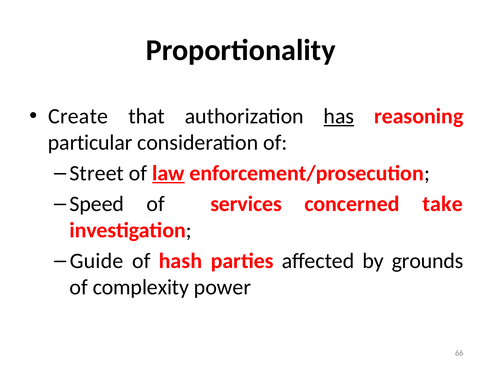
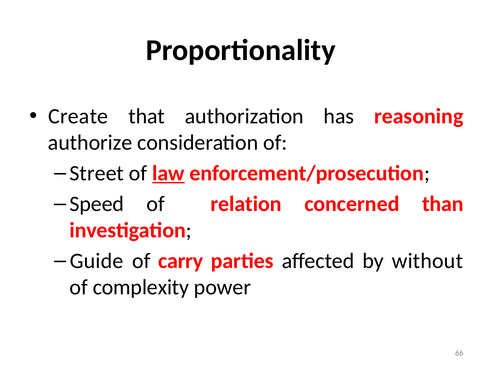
has underline: present -> none (339, 116)
particular: particular -> authorize (90, 142)
services: services -> relation (246, 204)
take: take -> than (443, 204)
hash: hash -> carry (181, 261)
grounds: grounds -> without (427, 261)
